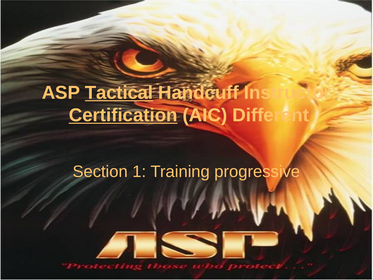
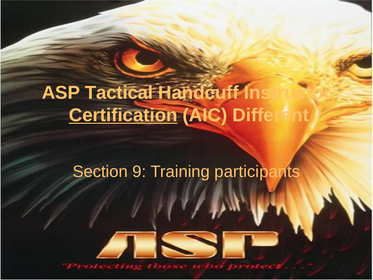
Tactical underline: present -> none (119, 93)
1: 1 -> 9 (139, 171)
progressive: progressive -> participants (257, 171)
